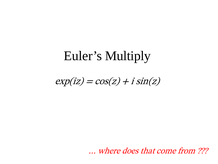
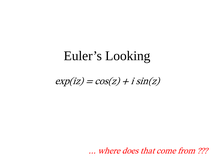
Multiply: Multiply -> Looking (128, 56)
